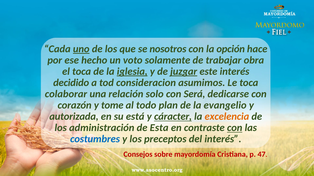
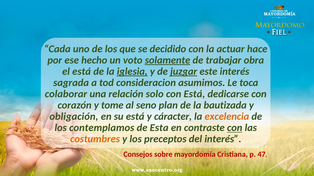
uno underline: present -> none (81, 49)
nosotros: nosotros -> decidido (168, 49)
opción: opción -> actuar (231, 49)
solamente underline: none -> present (168, 60)
el toca: toca -> está (82, 72)
decidido: decidido -> sagrada (71, 83)
con Será: Será -> Está (194, 94)
todo: todo -> seno (146, 106)
evangelio: evangelio -> bautizada (225, 106)
autorizada: autorizada -> obligación (74, 117)
cáracter underline: present -> none (173, 117)
administración: administración -> contemplamos (102, 128)
costumbres colour: blue -> orange (95, 140)
